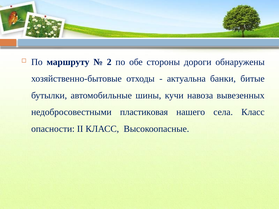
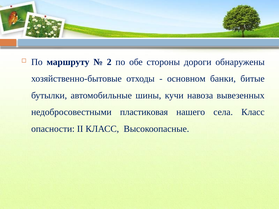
актуальна: актуальна -> основном (186, 79)
